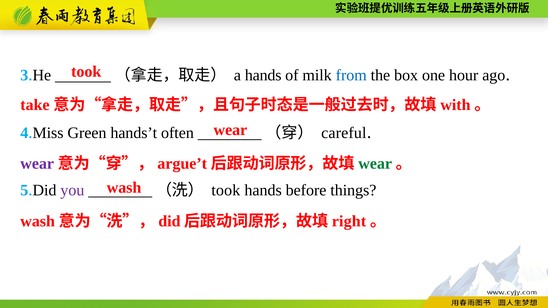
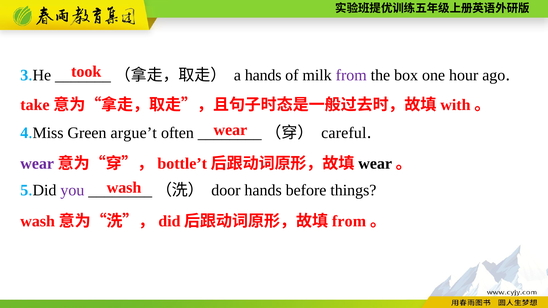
from colour: blue -> purple (351, 75)
hands’t: hands’t -> argue’t (134, 133)
argue’t: argue’t -> bottle’t (182, 164)
wear colour: green -> black (375, 164)
took: took -> door (226, 190)
right: right -> from (349, 221)
